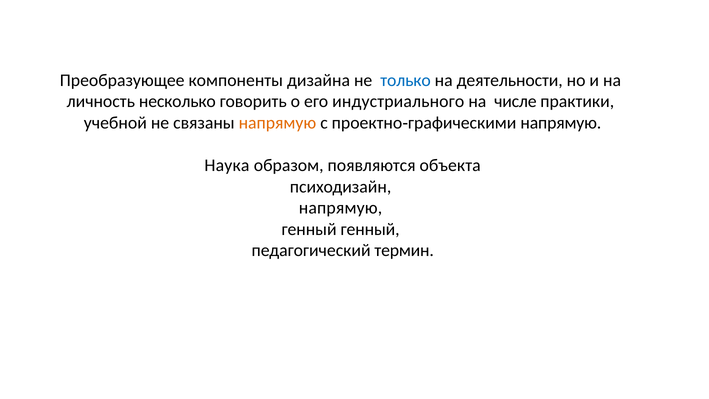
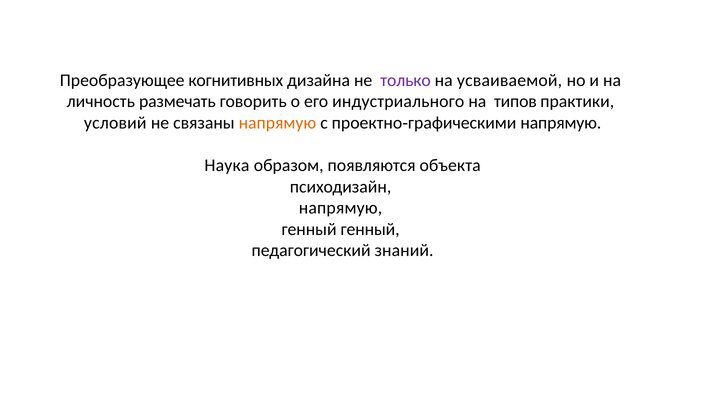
компоненты: компоненты -> когнитивных (236, 80)
только colour: blue -> purple (406, 80)
деятельности: деятельности -> усваиваемой (510, 80)
несколько: несколько -> размечать (177, 102)
числе: числе -> типов (515, 102)
учебной: учебной -> условий (115, 123)
термин: термин -> знаний (404, 250)
